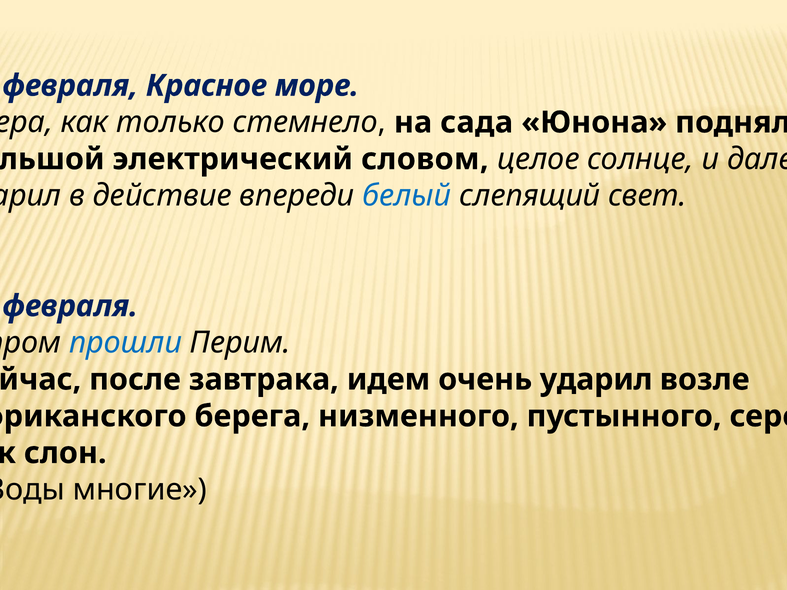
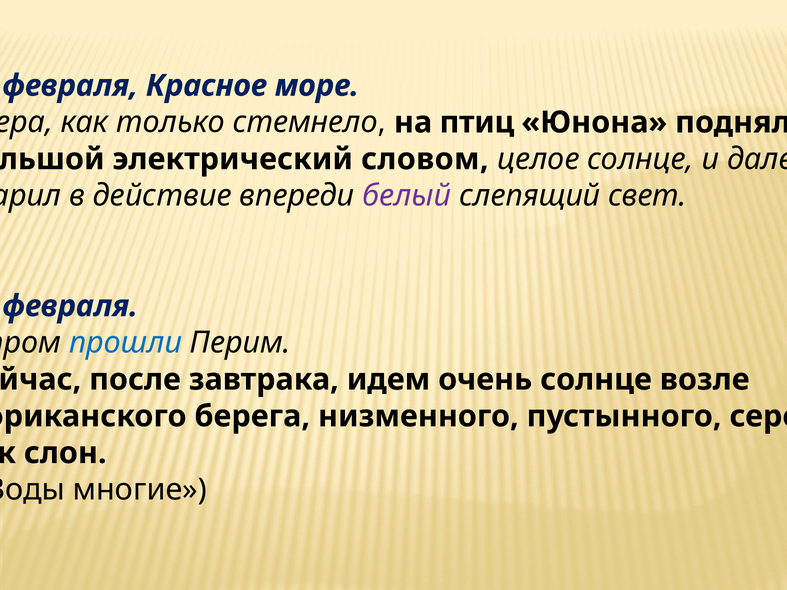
сада: сада -> птиц (477, 122)
белый colour: blue -> purple (407, 196)
очень ударил: ударил -> солнце (596, 380)
